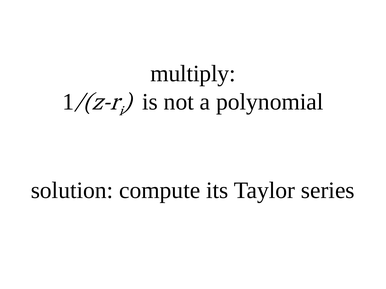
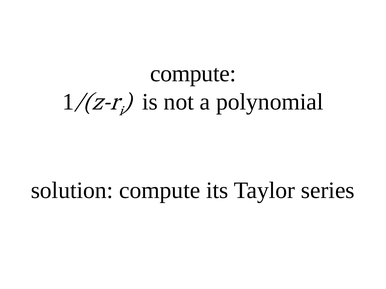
multiply: multiply -> compute (193, 74)
